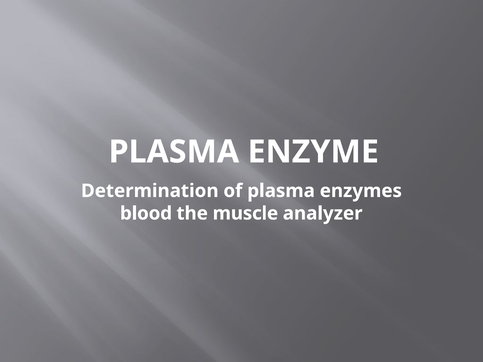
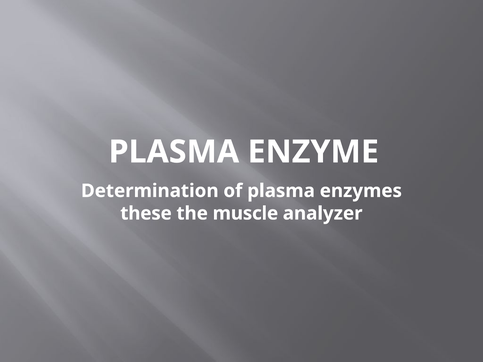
blood: blood -> these (146, 214)
